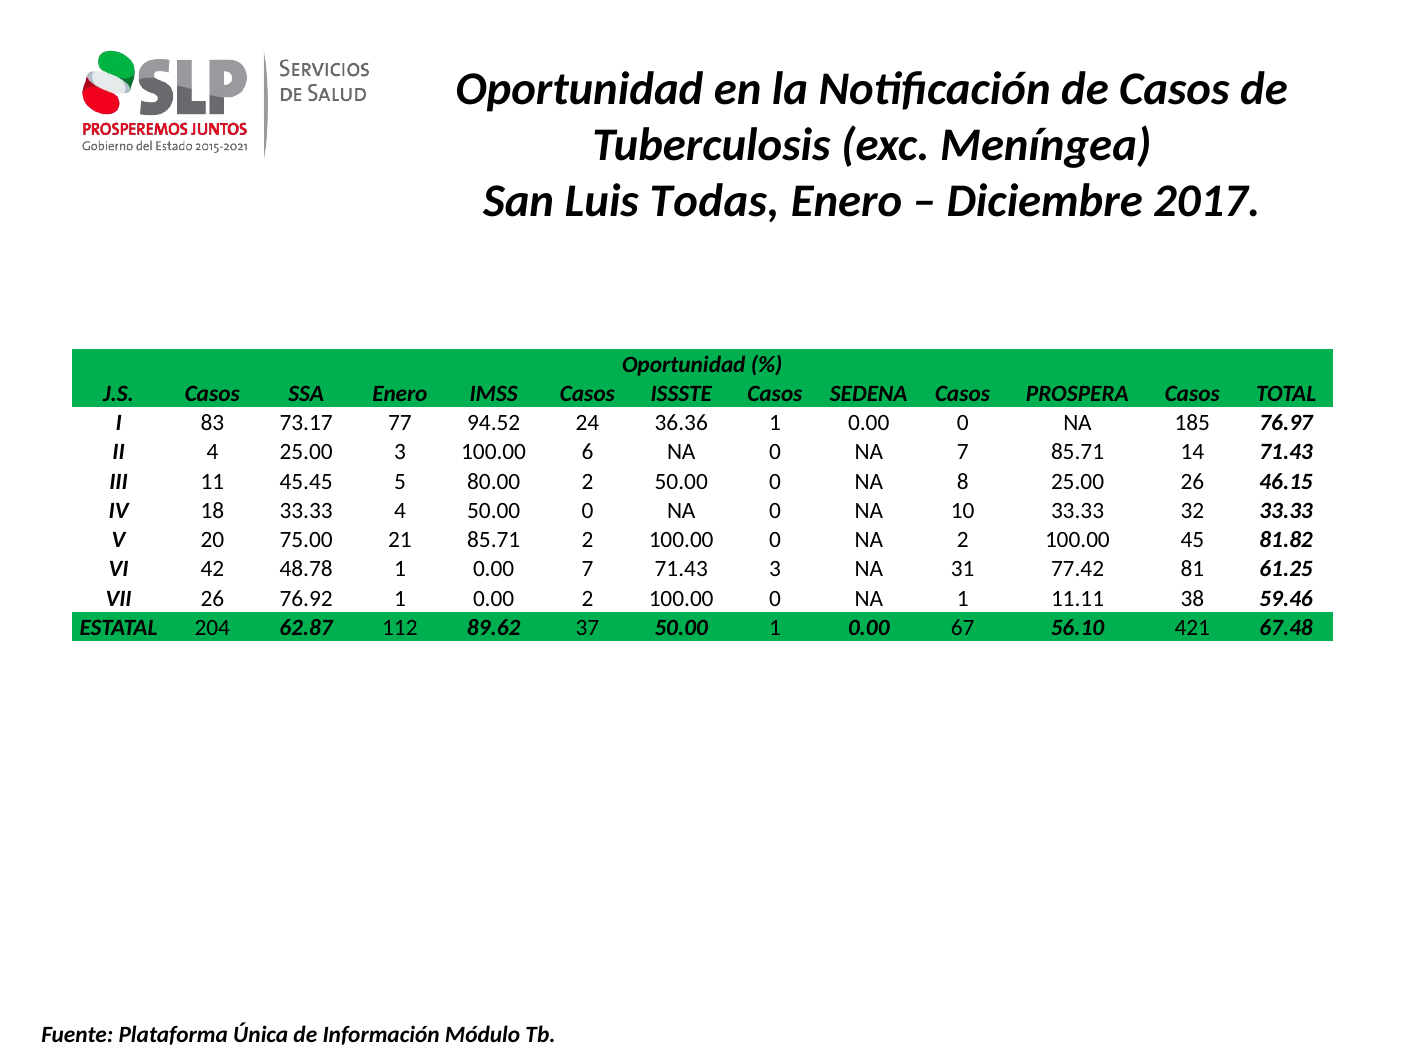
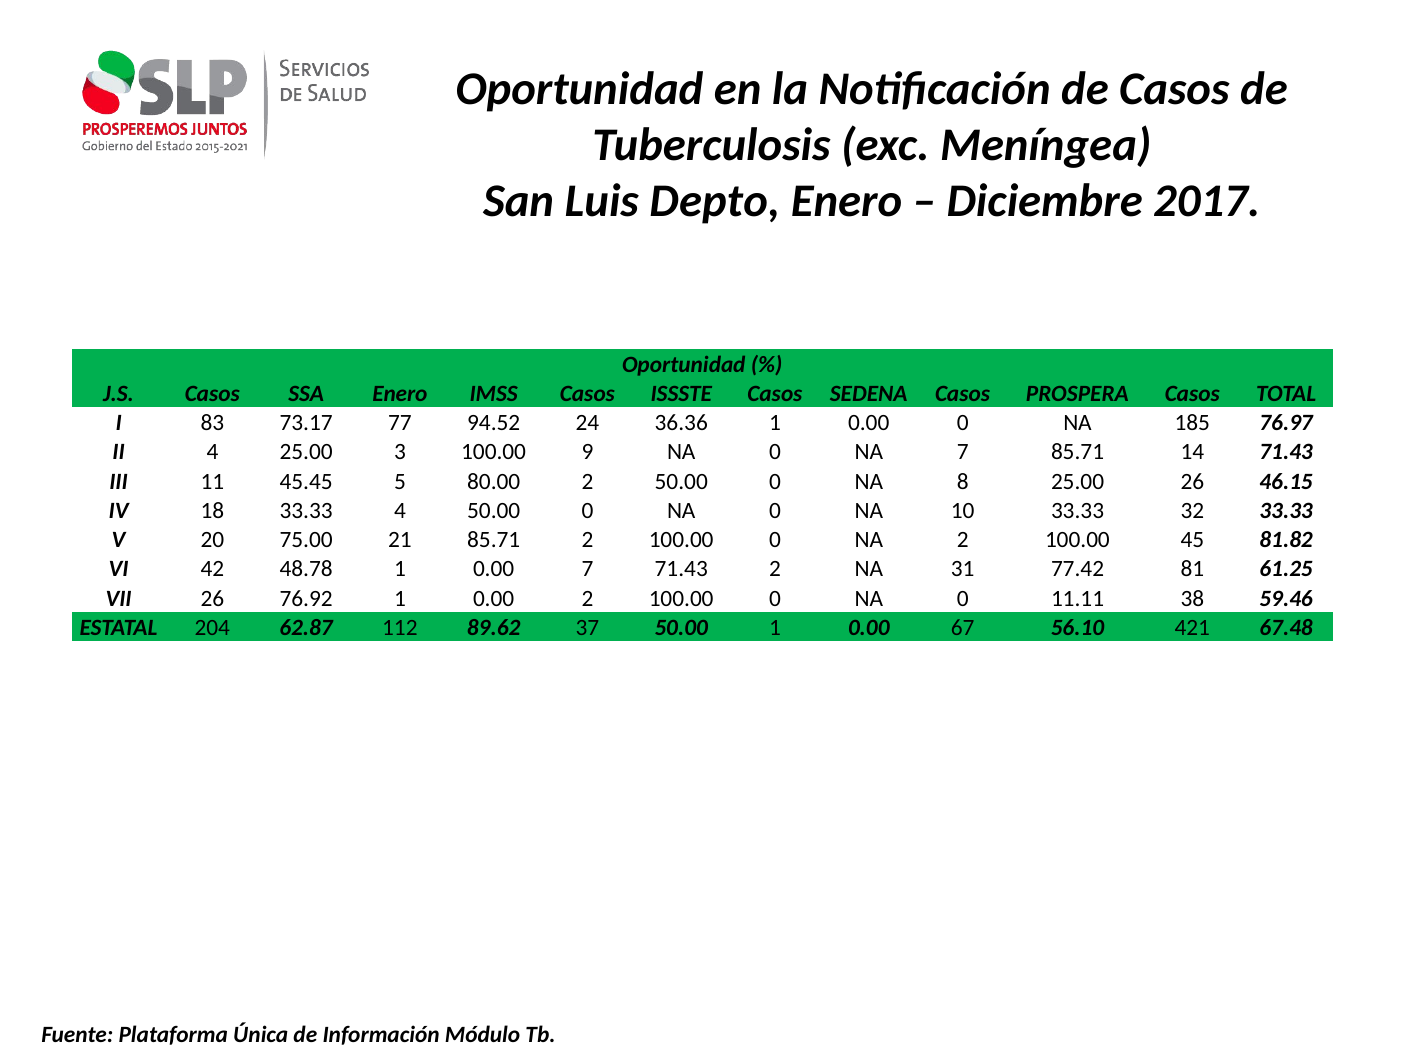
Todas: Todas -> Depto (715, 201)
6: 6 -> 9 (588, 452)
71.43 3: 3 -> 2 (775, 569)
100.00 0 NA 1: 1 -> 0 (963, 599)
